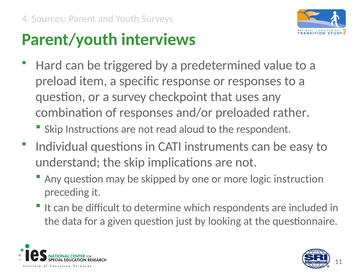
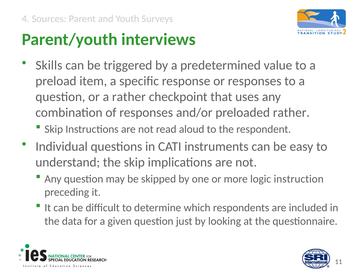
Hard: Hard -> Skills (49, 65)
a survey: survey -> rather (129, 97)
